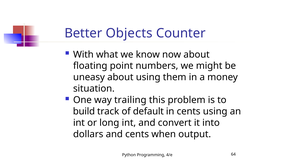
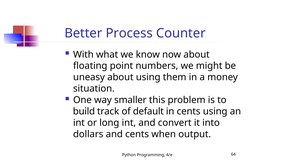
Objects: Objects -> Process (129, 33)
trailing: trailing -> smaller (130, 100)
